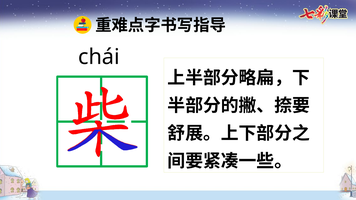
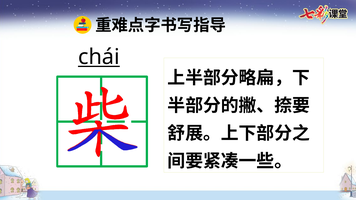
chái underline: none -> present (99, 57)
